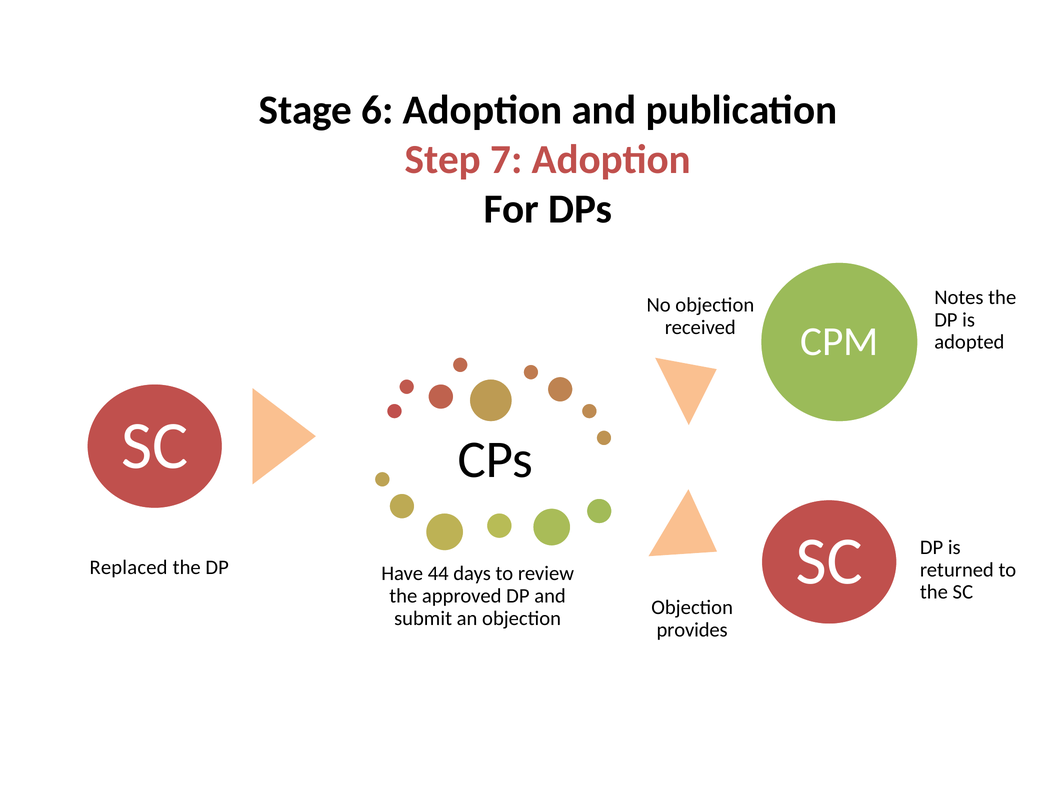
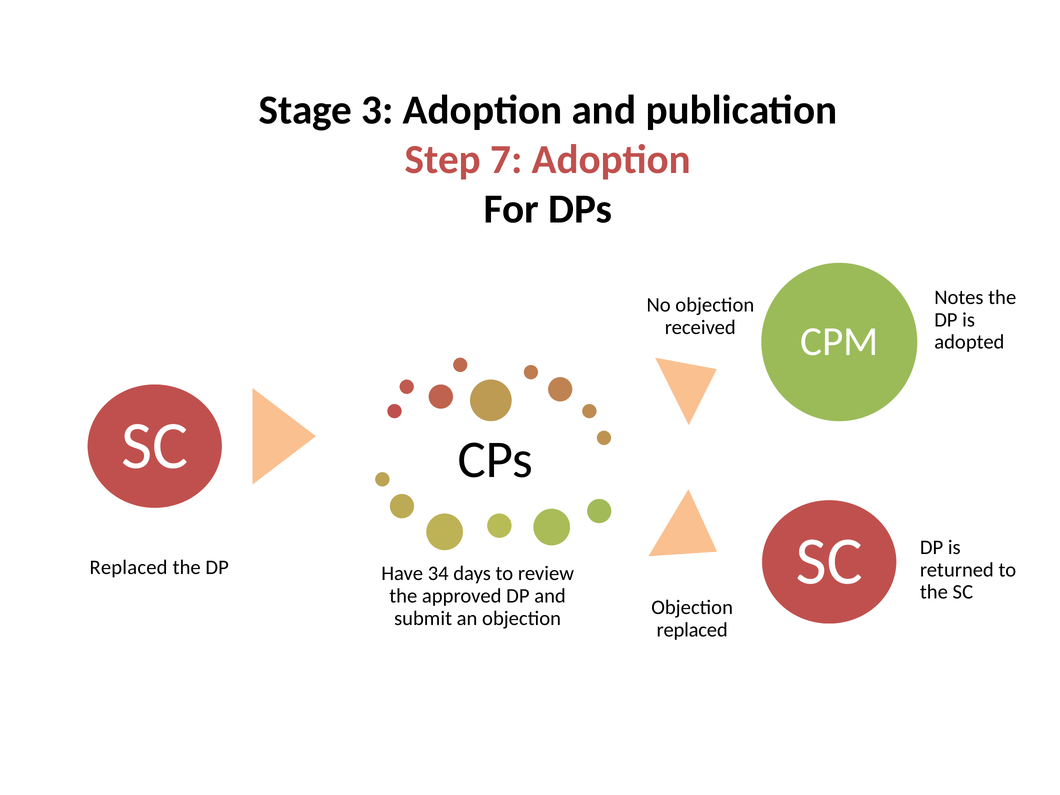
6: 6 -> 3 (378, 110)
44: 44 -> 34 (438, 574)
provides: provides -> replaced (692, 630)
